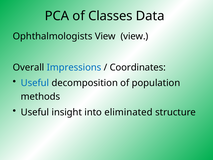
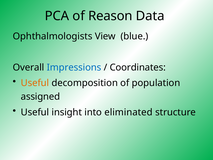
Classes: Classes -> Reason (110, 16)
View view: view -> blue (134, 36)
Useful colour: blue -> orange (35, 83)
methods: methods -> assigned (40, 97)
